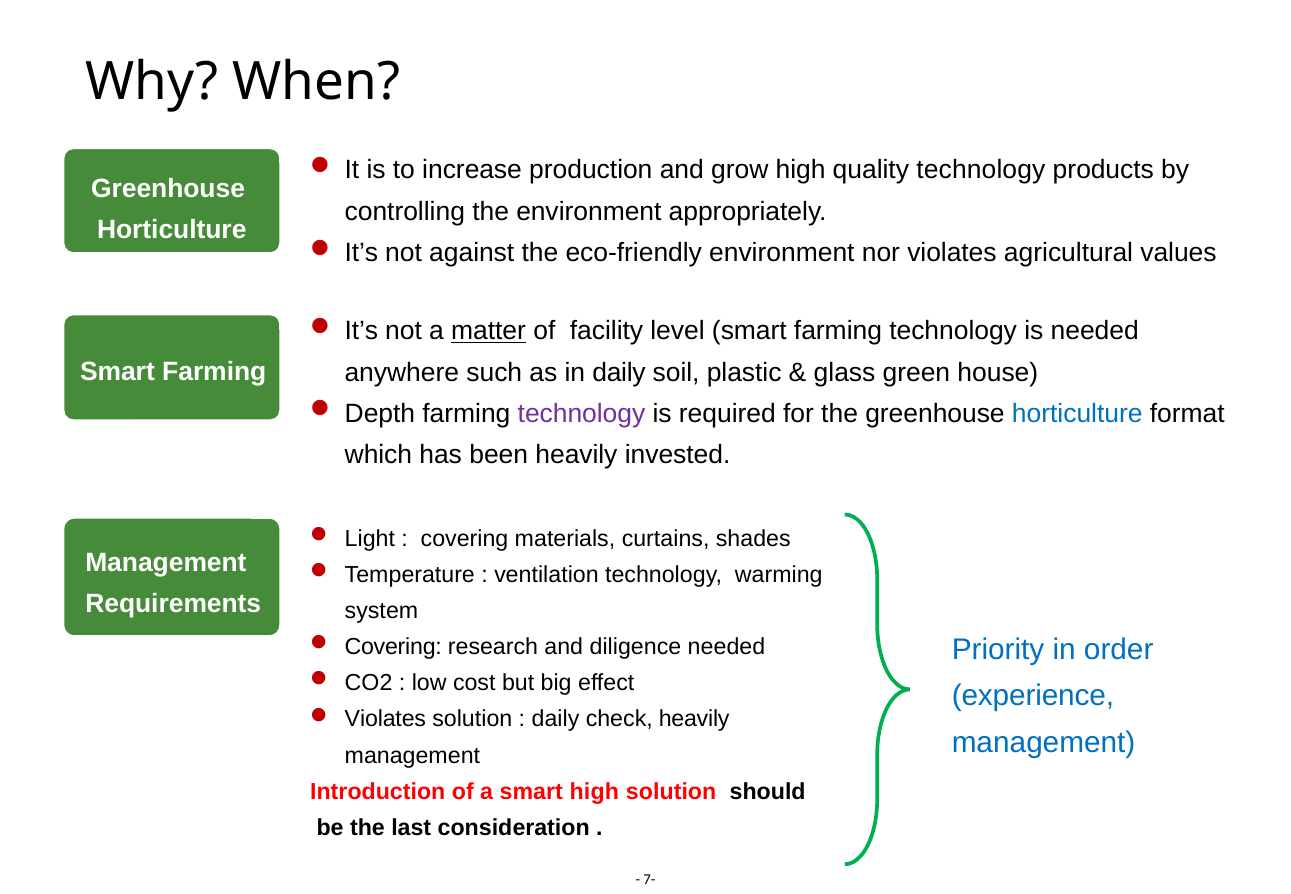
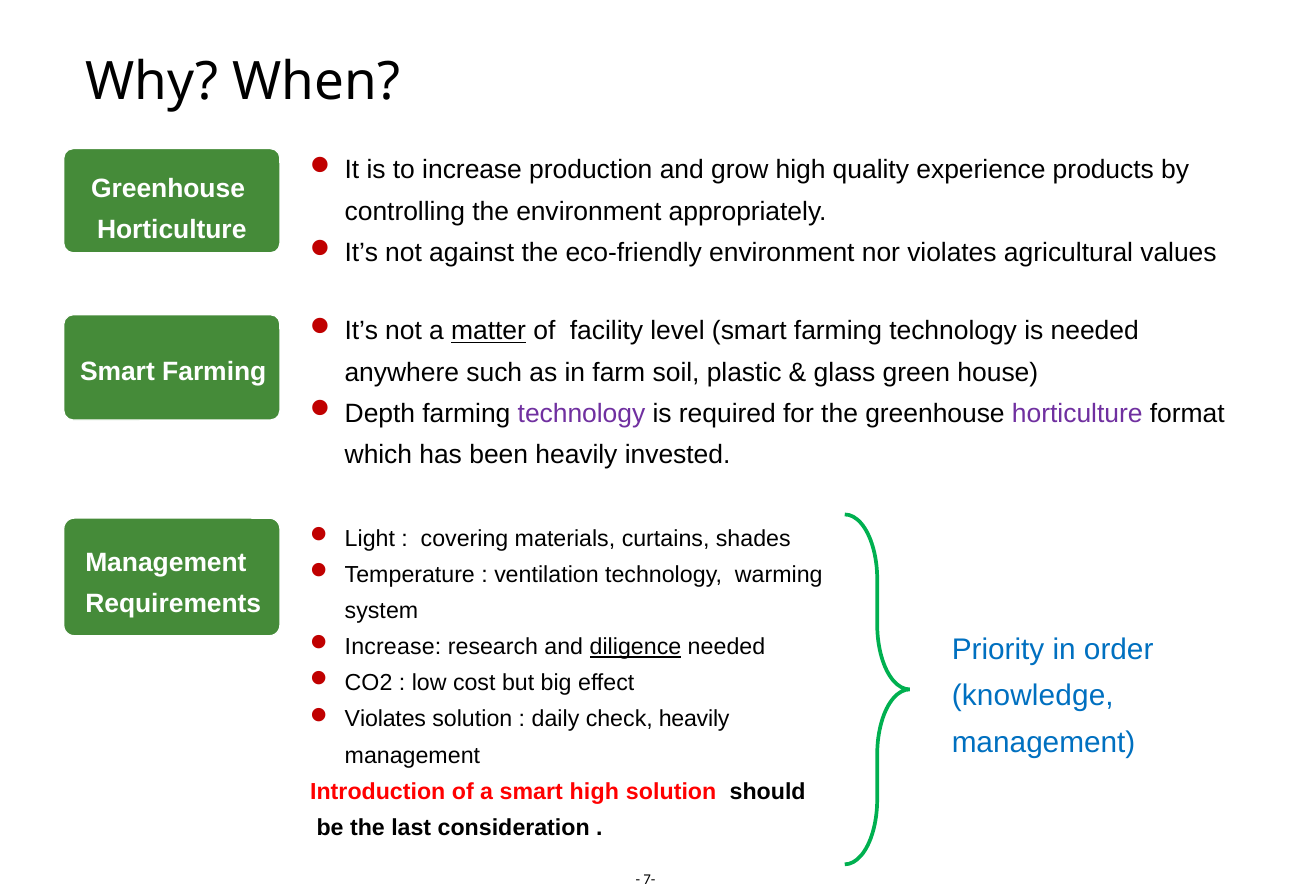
quality technology: technology -> experience (981, 170)
in daily: daily -> farm (619, 372)
horticulture colour: blue -> purple (1077, 413)
Covering: Covering -> Increase (393, 647)
diligence underline: none -> present (635, 647)
experience: experience -> knowledge (1033, 696)
